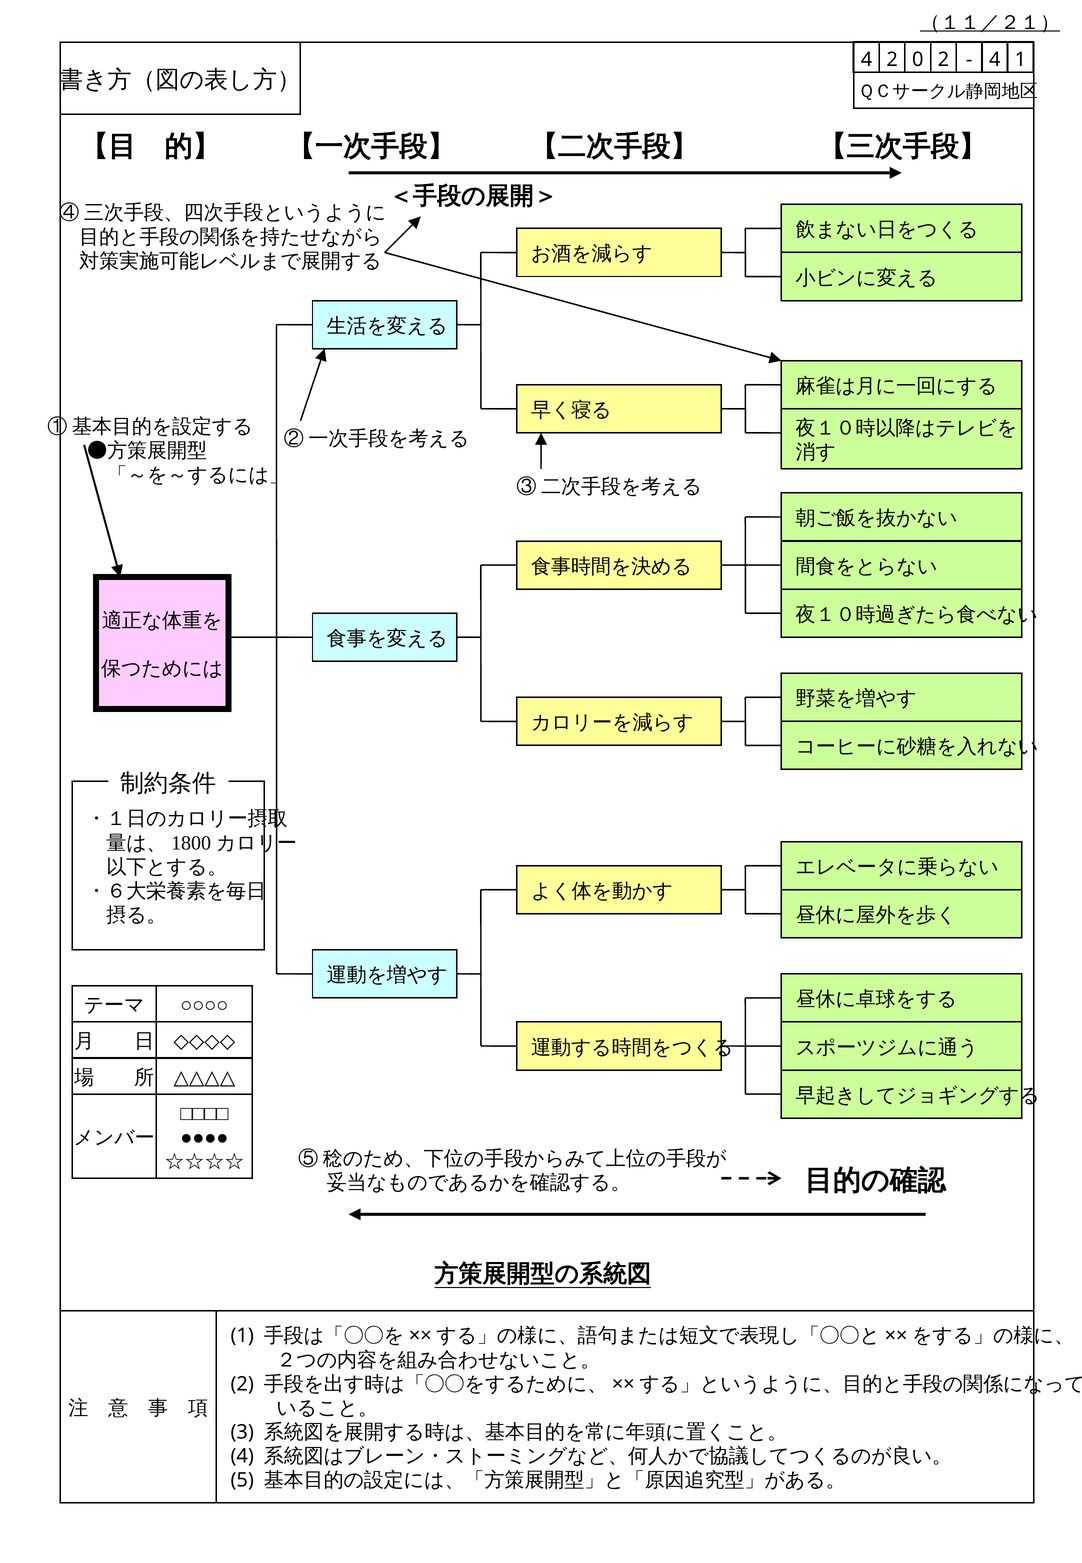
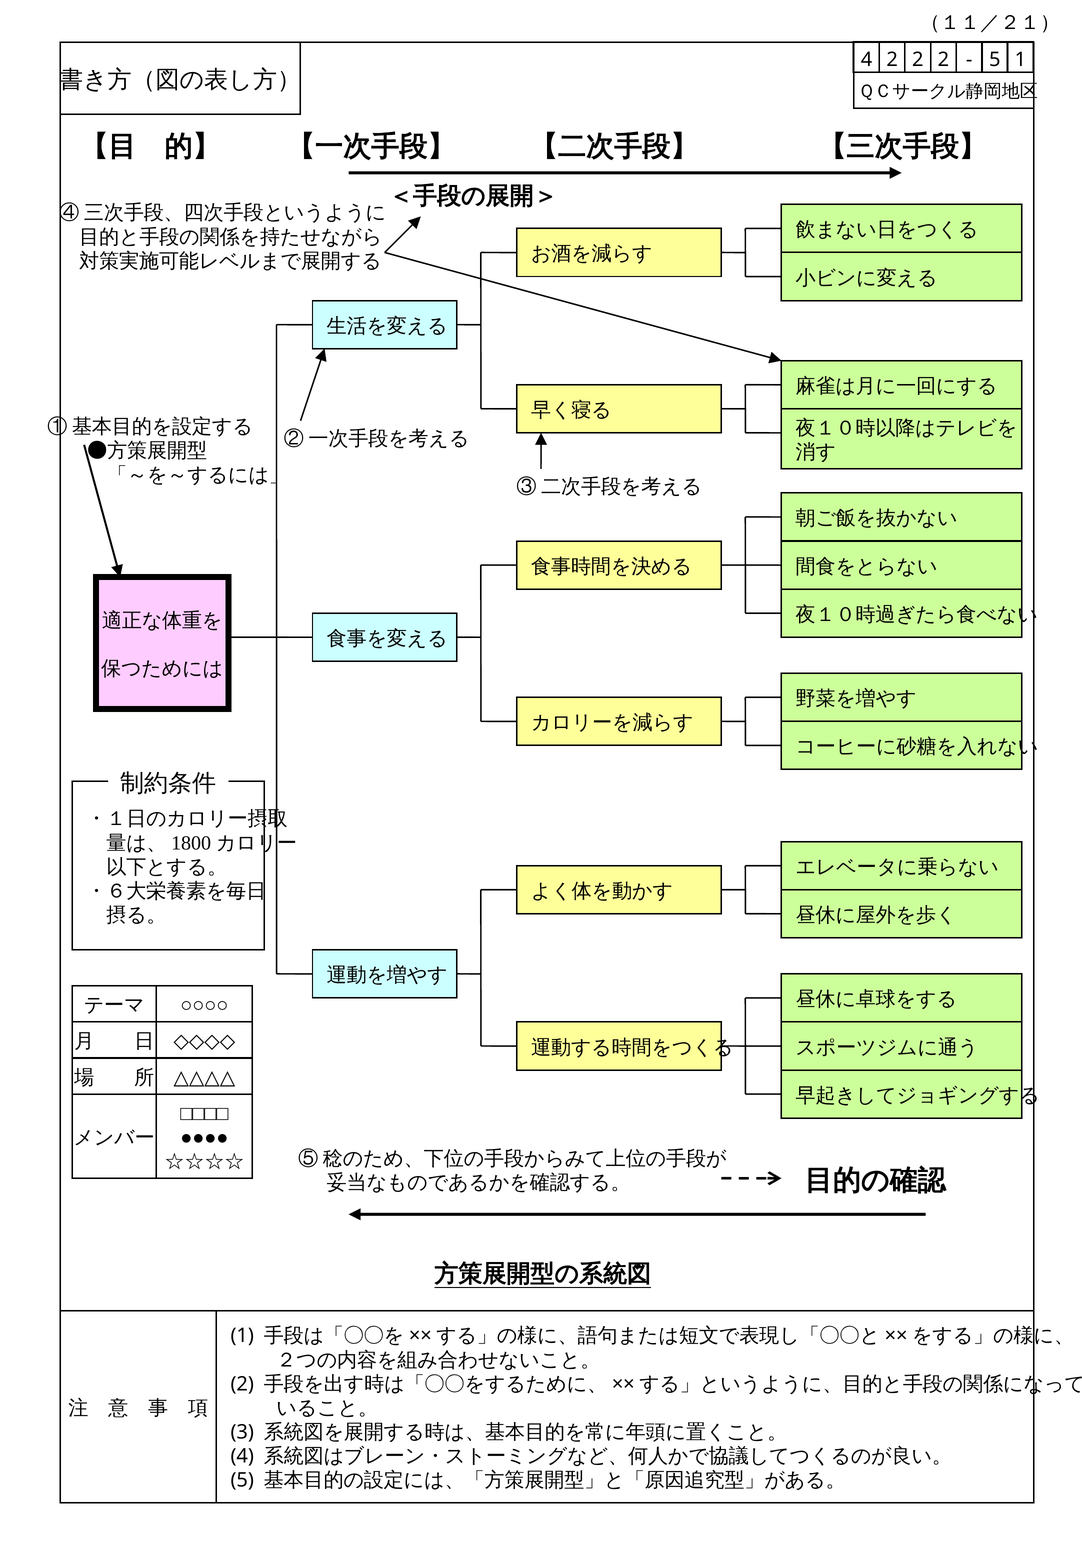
（１１／２１） underline: present -> none (990, 22)
4 2 0: 0 -> 2 (918, 60)
4: 4 -> 5 (995, 60)
